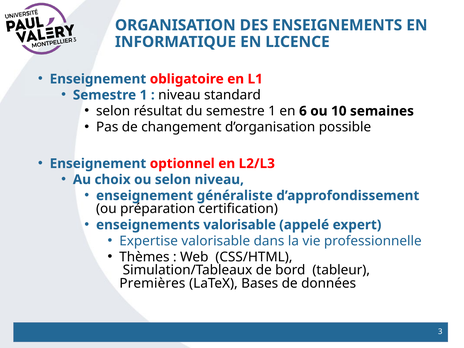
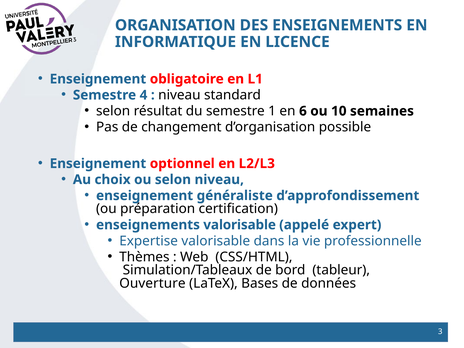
1: 1 -> 4 (143, 95)
Premières: Premières -> Ouverture (152, 283)
